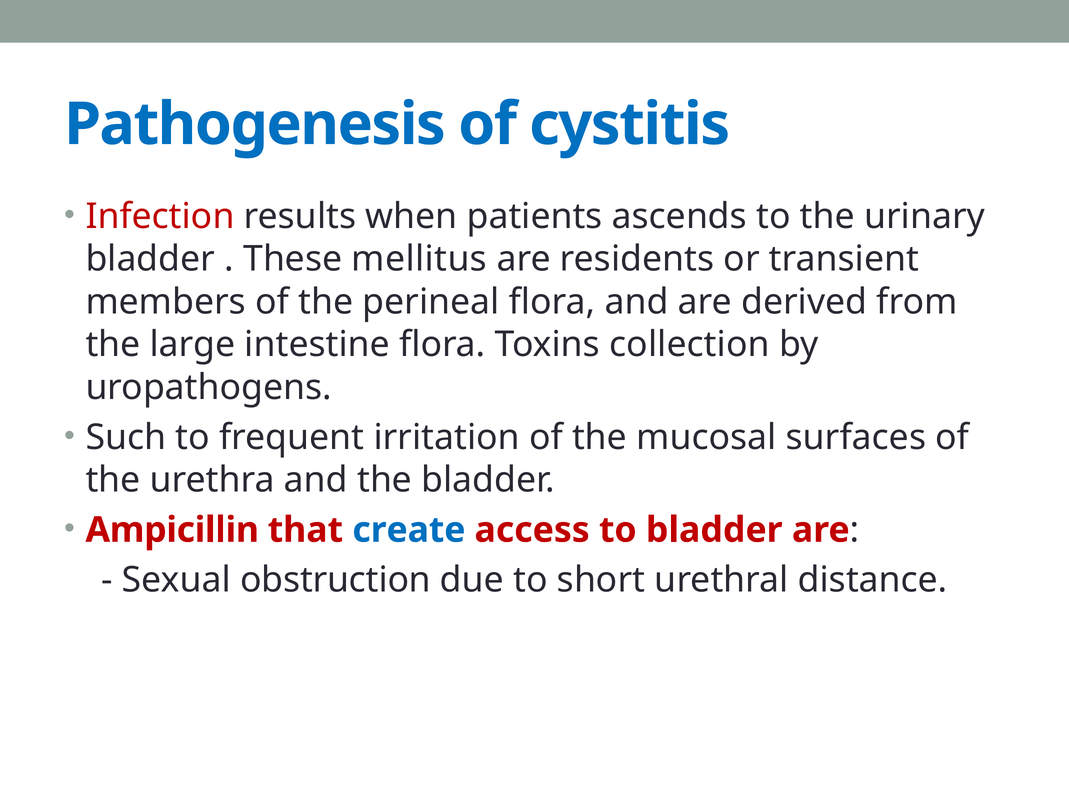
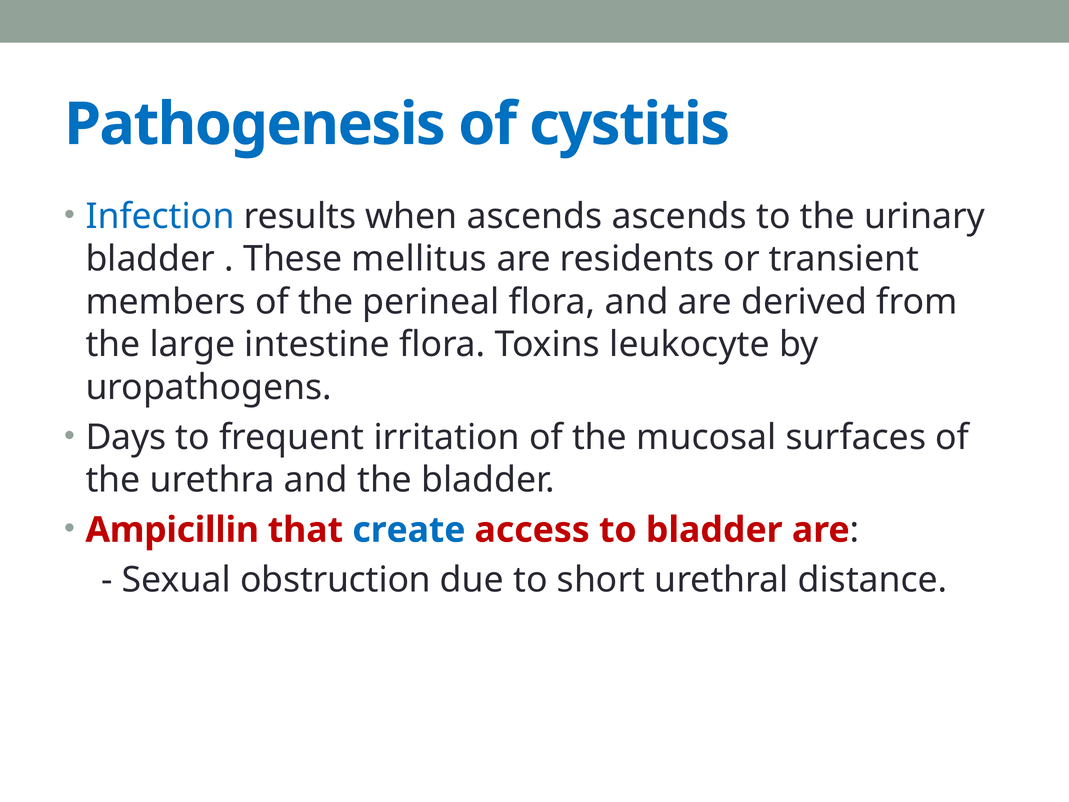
Infection colour: red -> blue (160, 216)
when patients: patients -> ascends (535, 216)
collection: collection -> leukocyte (690, 345)
Such: Such -> Days (126, 437)
